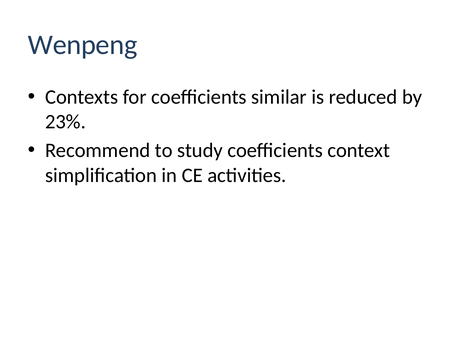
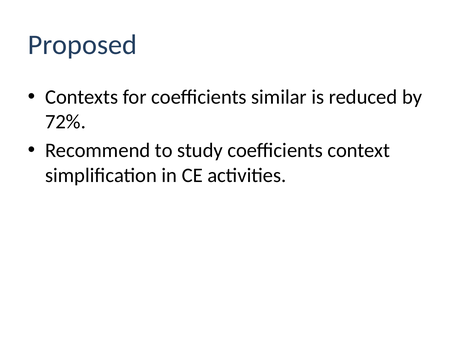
Wenpeng: Wenpeng -> Proposed (82, 45)
23%: 23% -> 72% (66, 122)
